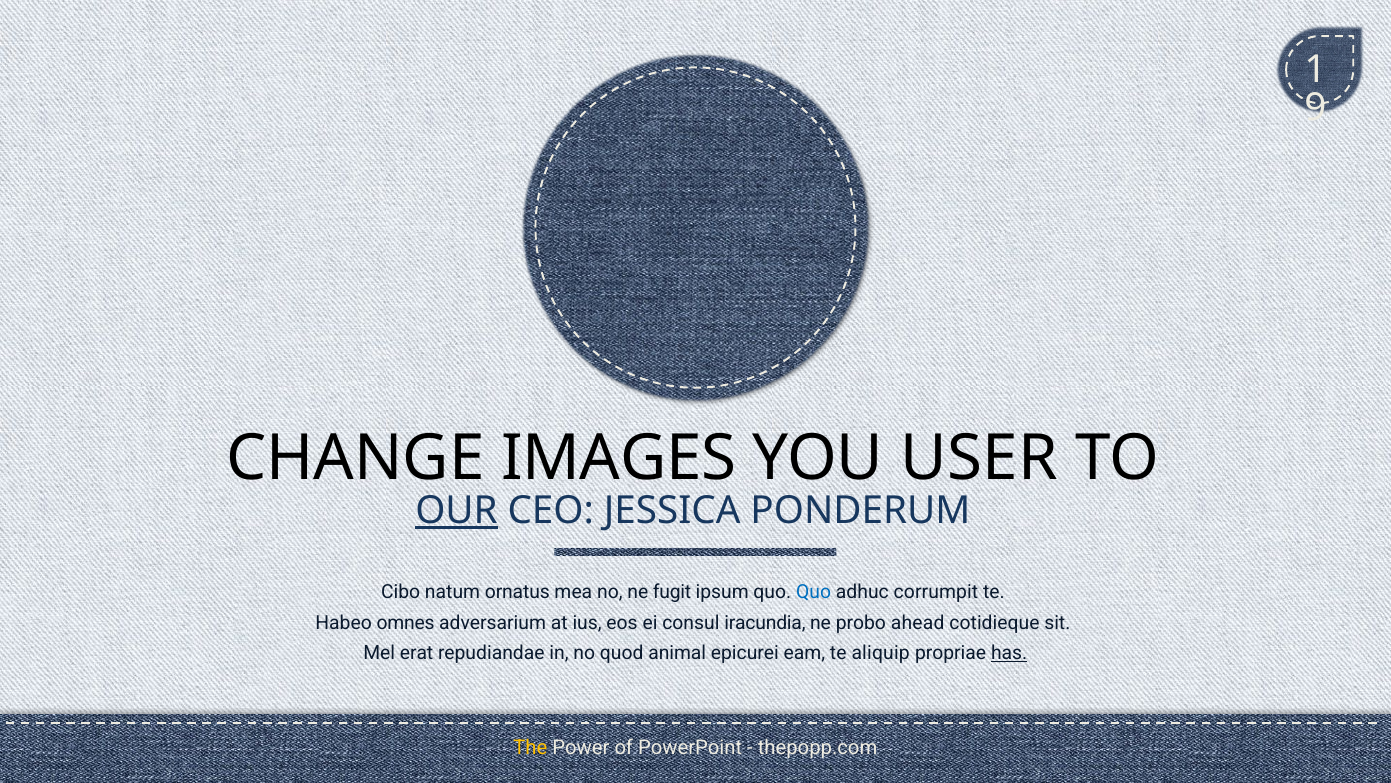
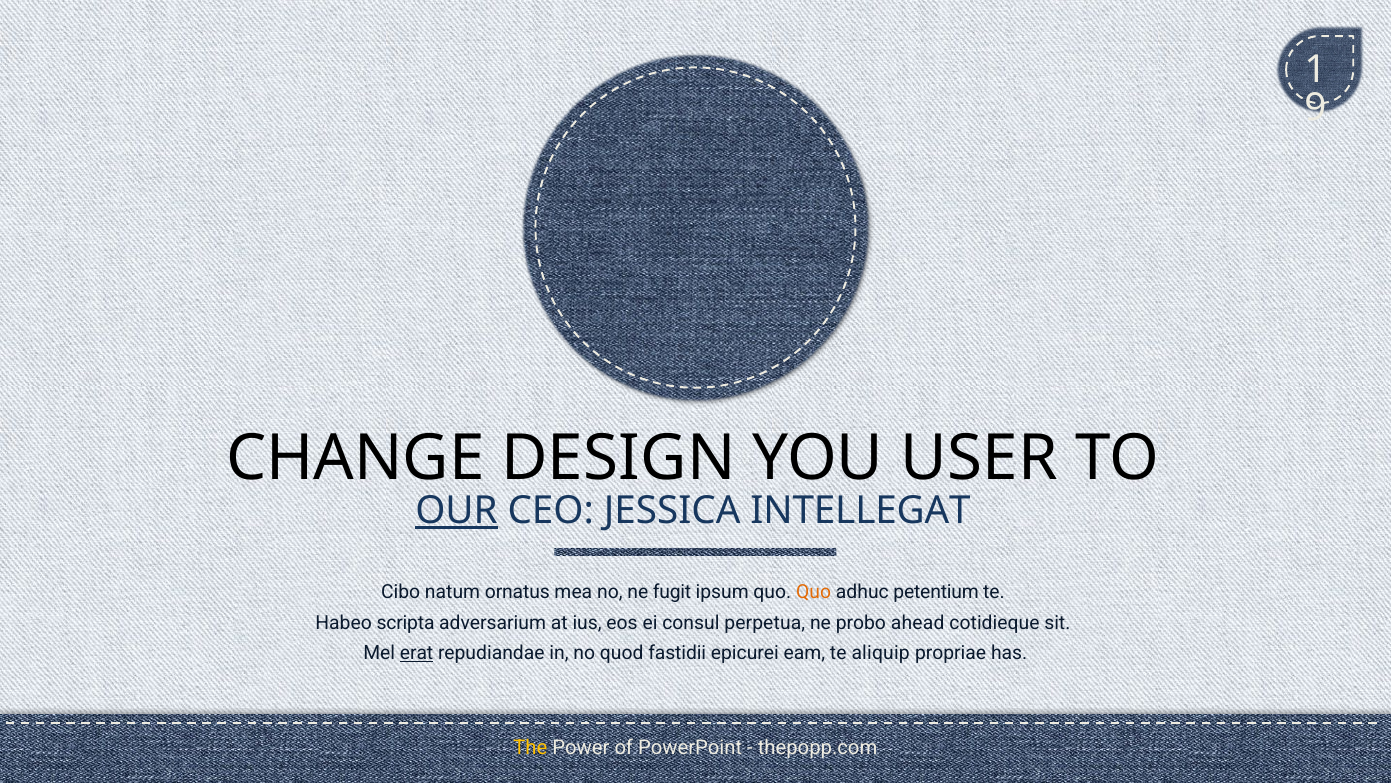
IMAGES: IMAGES -> DESIGN (618, 458)
PONDERUM: PONDERUM -> INTELLEGAT (861, 510)
Quo colour: blue -> orange (814, 592)
corrumpit: corrumpit -> petentium (936, 592)
omnes: omnes -> scripta (406, 622)
iracundia: iracundia -> perpetua (765, 622)
erat underline: none -> present (417, 652)
animal: animal -> fastidii (677, 652)
has underline: present -> none (1009, 652)
